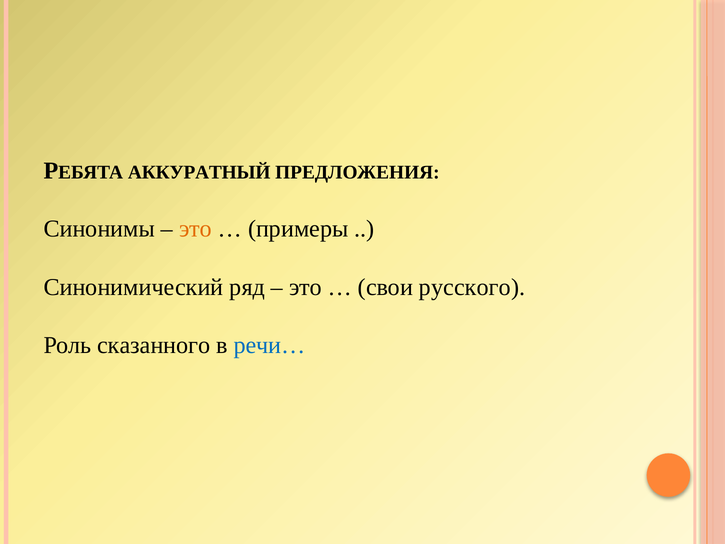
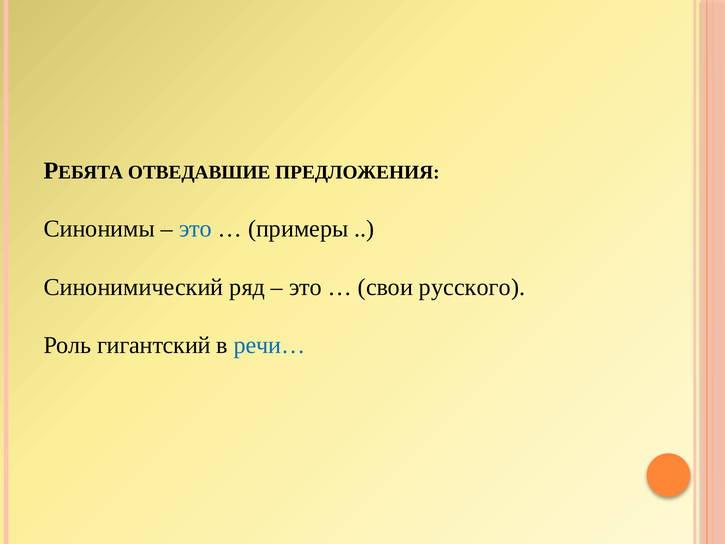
АККУРАТНЫЙ: АККУРАТНЫЙ -> ОТВЕДАВШИЕ (199, 173)
это colour: orange -> blue (196, 229)
сказанного: сказанного -> гигантский (154, 345)
